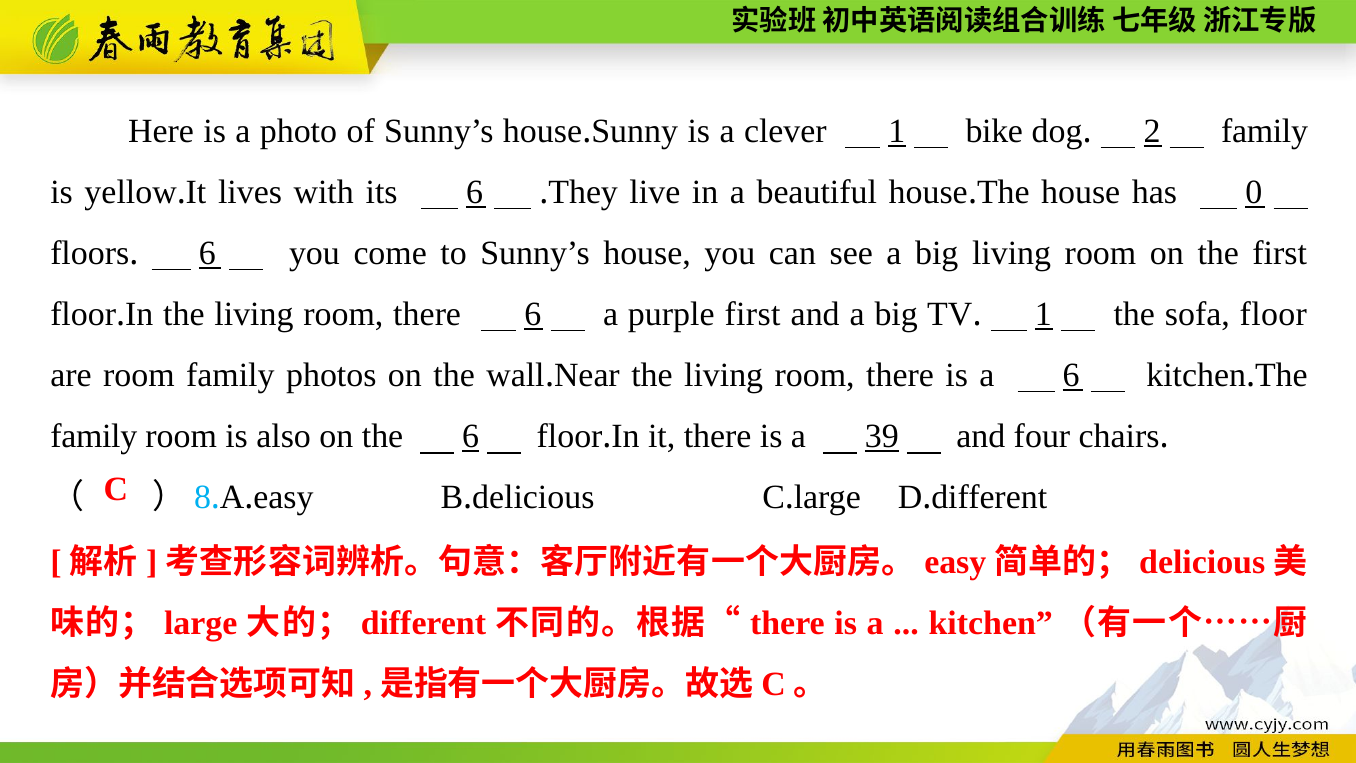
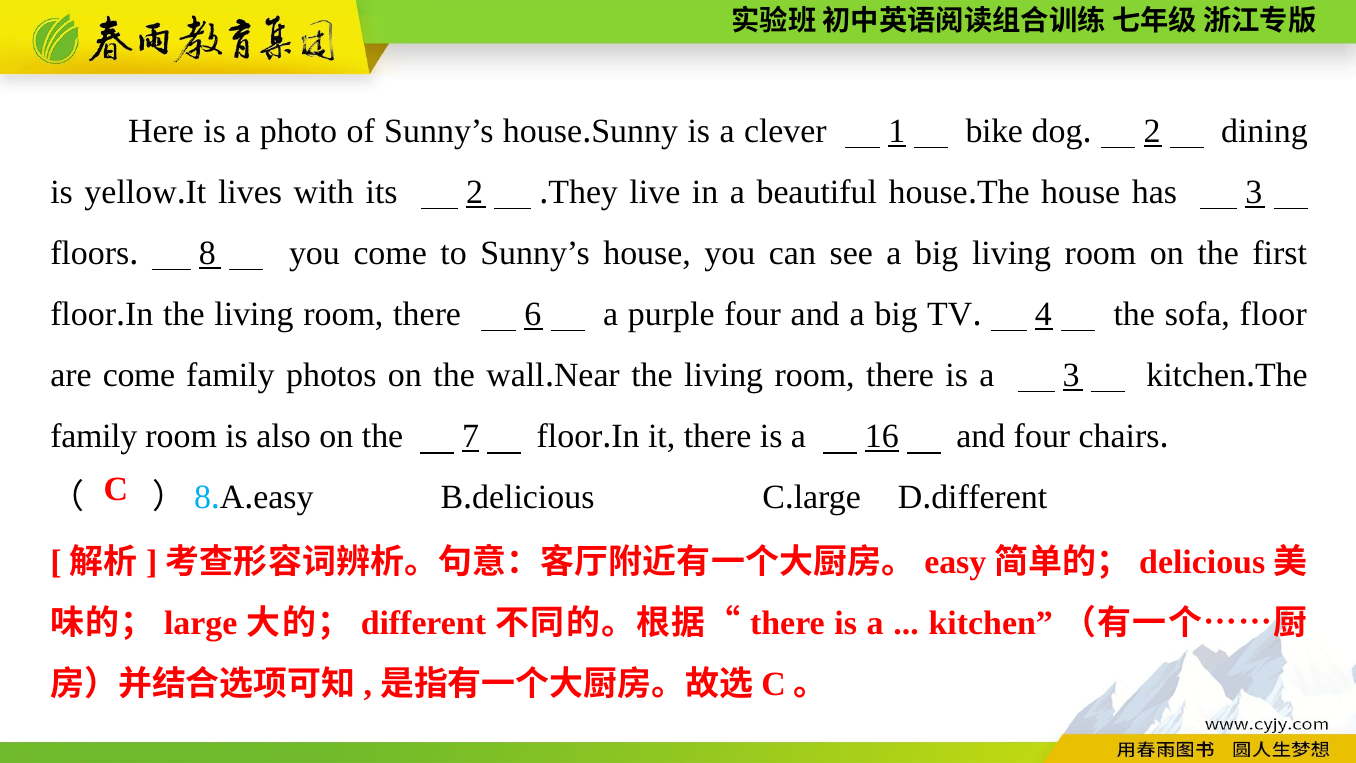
2 family: family -> dining (1264, 131)
its 6: 6 -> 2 (474, 192)
has 0: 0 -> 3 (1254, 192)
6: 6 -> 8 (207, 253)
purple first: first -> four (753, 314)
1: 1 -> 4 (1043, 314)
are room: room -> come (139, 375)
a 6: 6 -> 3 (1071, 375)
the 6: 6 -> 7 (471, 436)
39: 39 -> 16 (882, 436)
